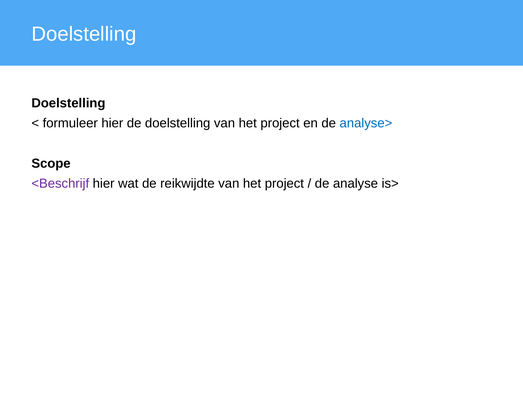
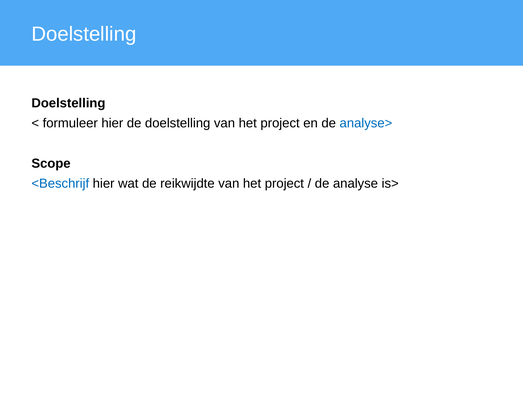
<Beschrijf colour: purple -> blue (60, 183)
